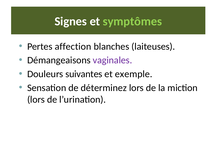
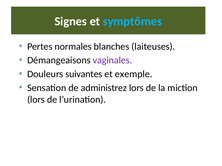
symptômes colour: light green -> light blue (132, 21)
affection: affection -> normales (73, 47)
déterminez: déterminez -> administrez (104, 88)
